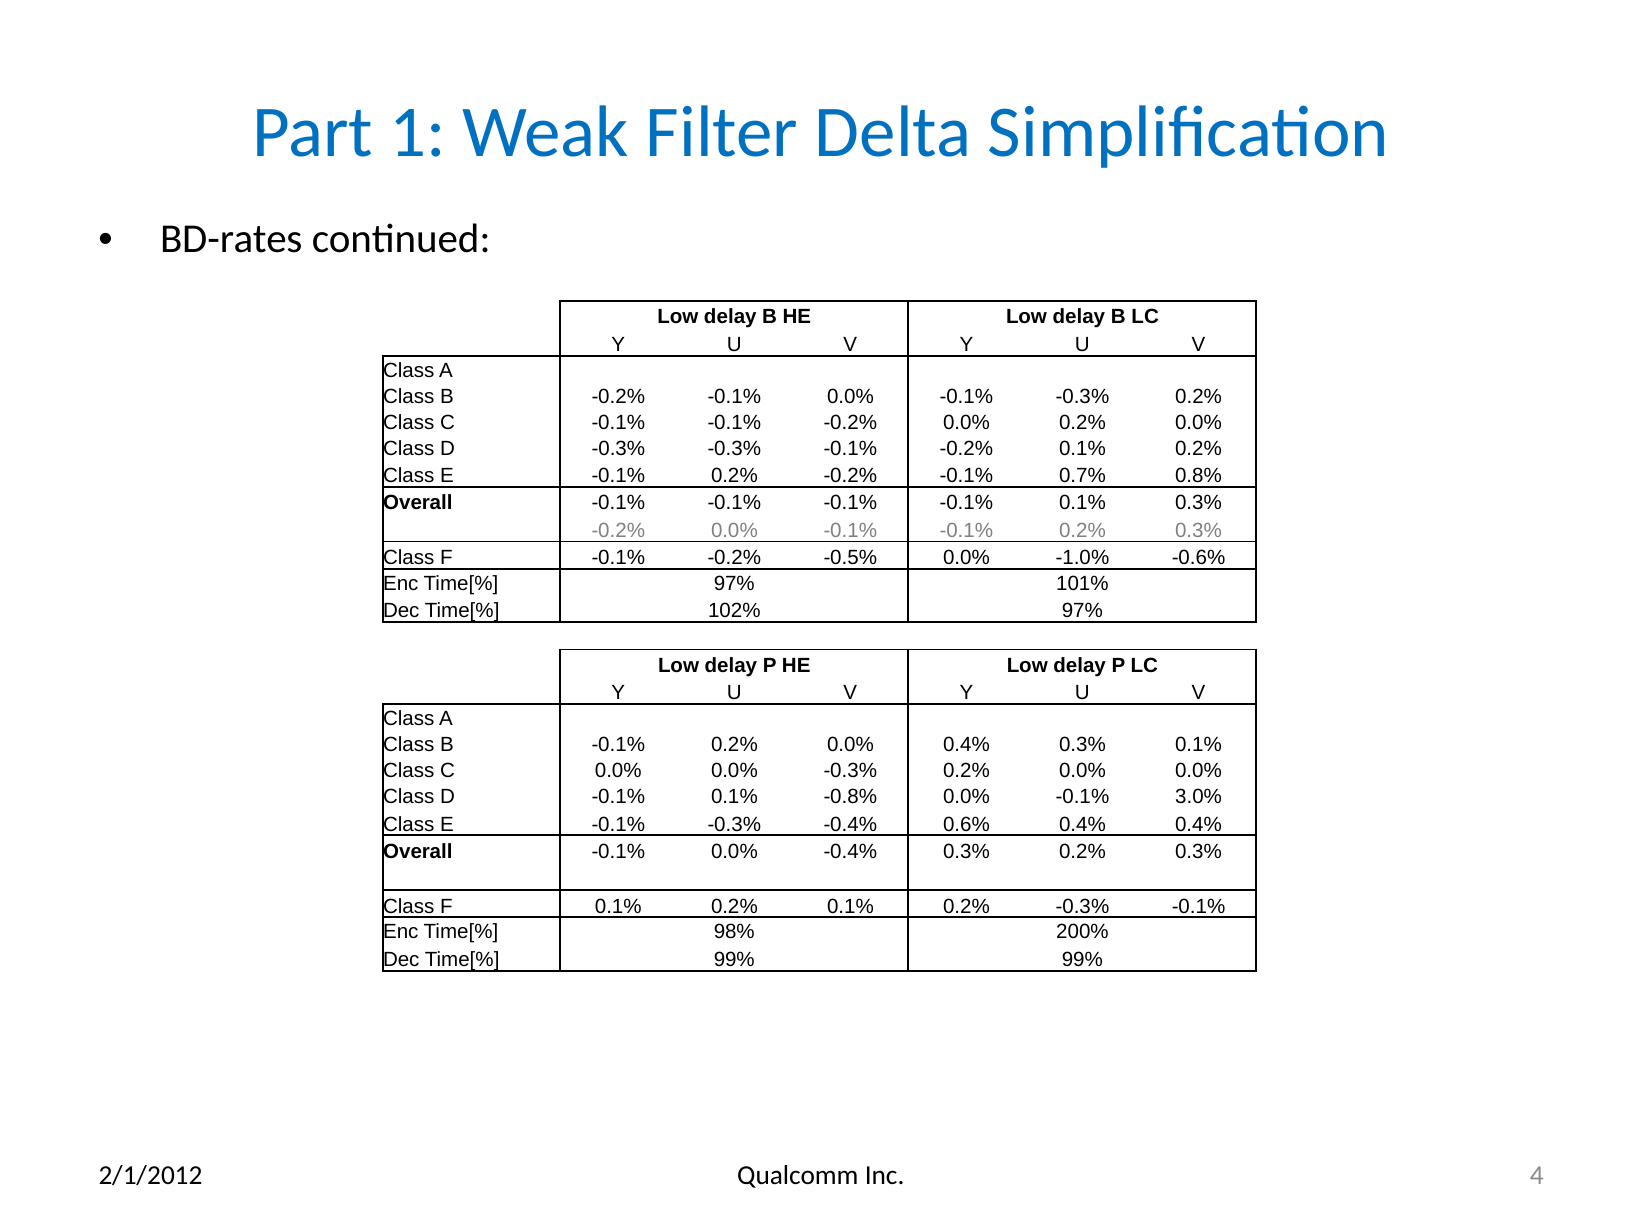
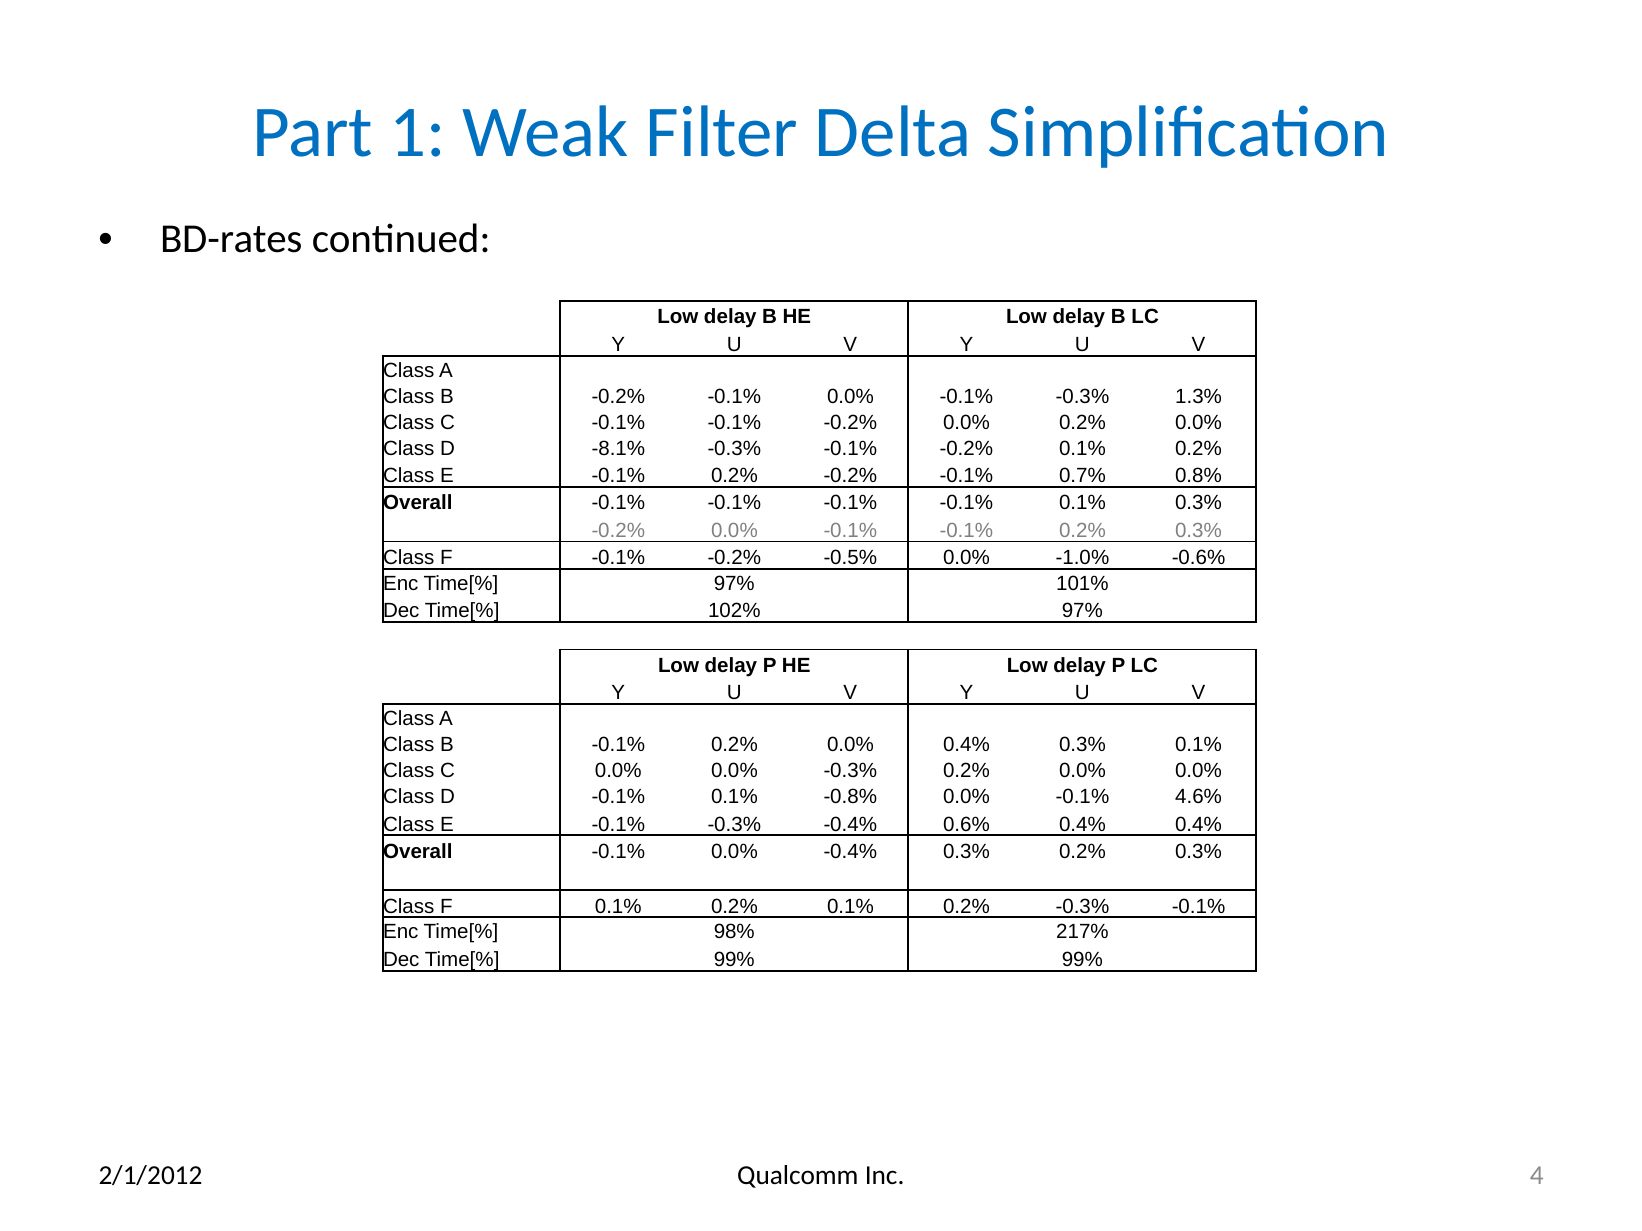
-0.1% -0.3% 0.2%: 0.2% -> 1.3% (1199, 397)
D -0.3%: -0.3% -> -8.1% (618, 449)
3.0%: 3.0% -> 4.6% (1199, 797)
200%: 200% -> 217% (1082, 933)
